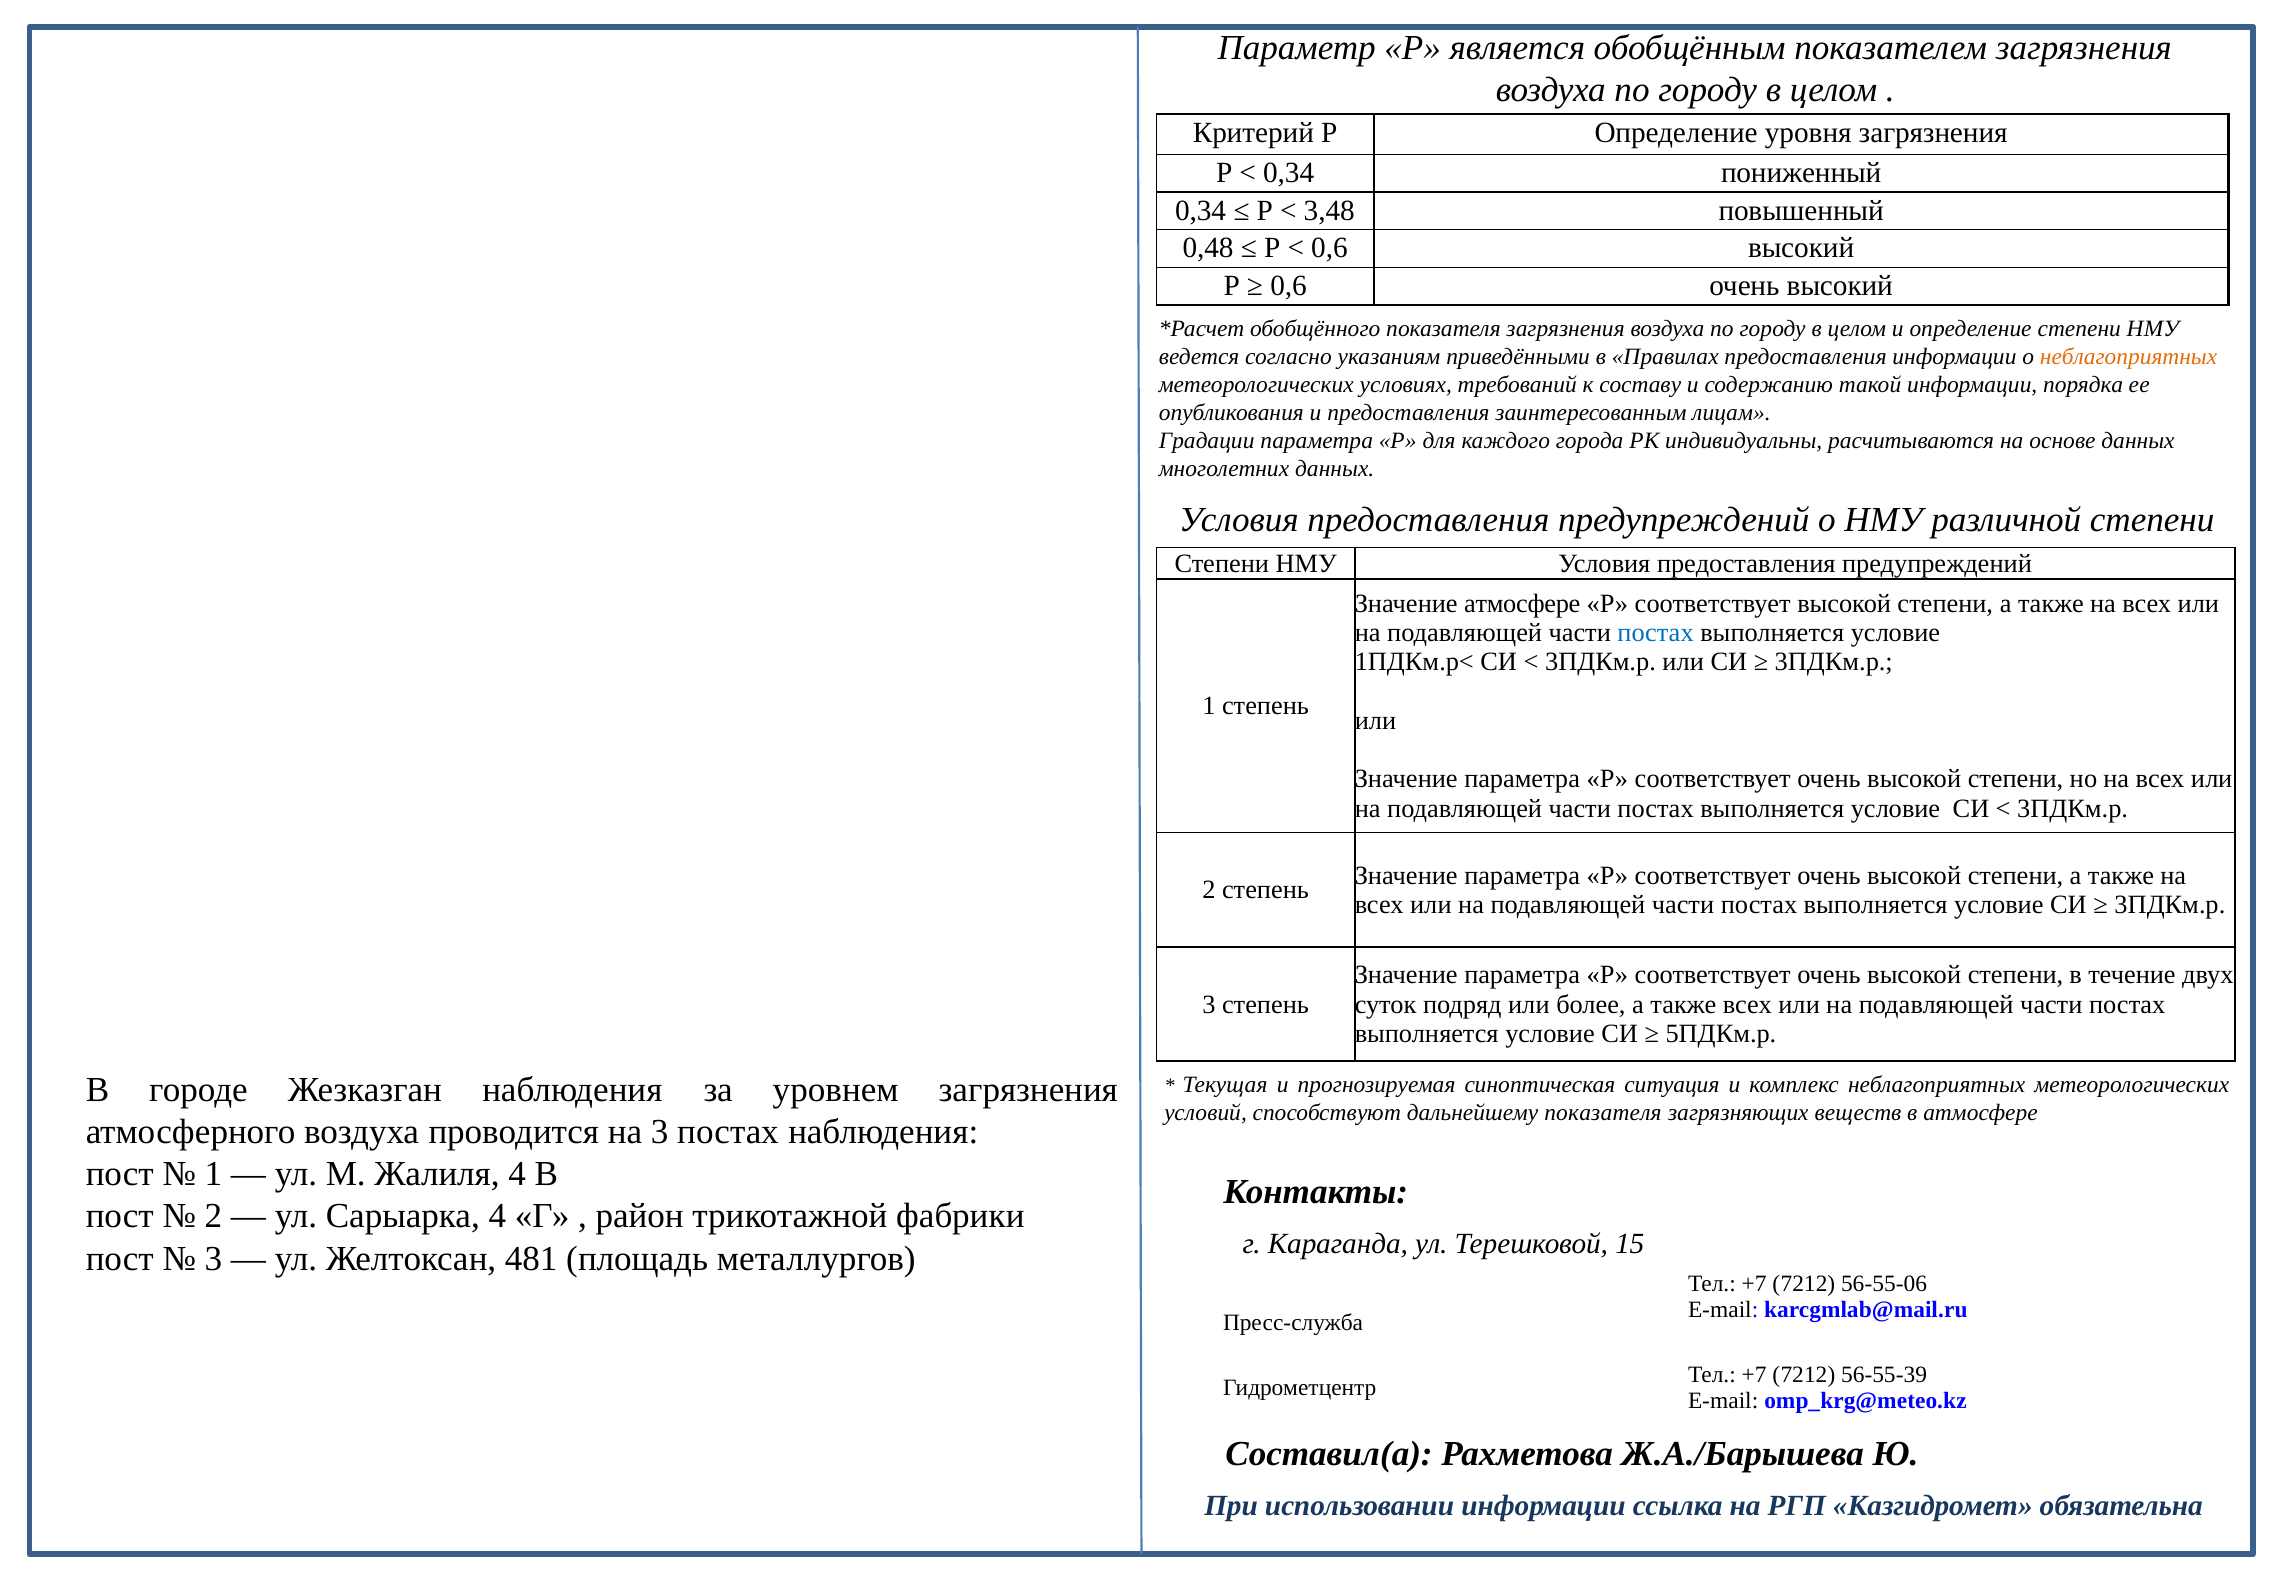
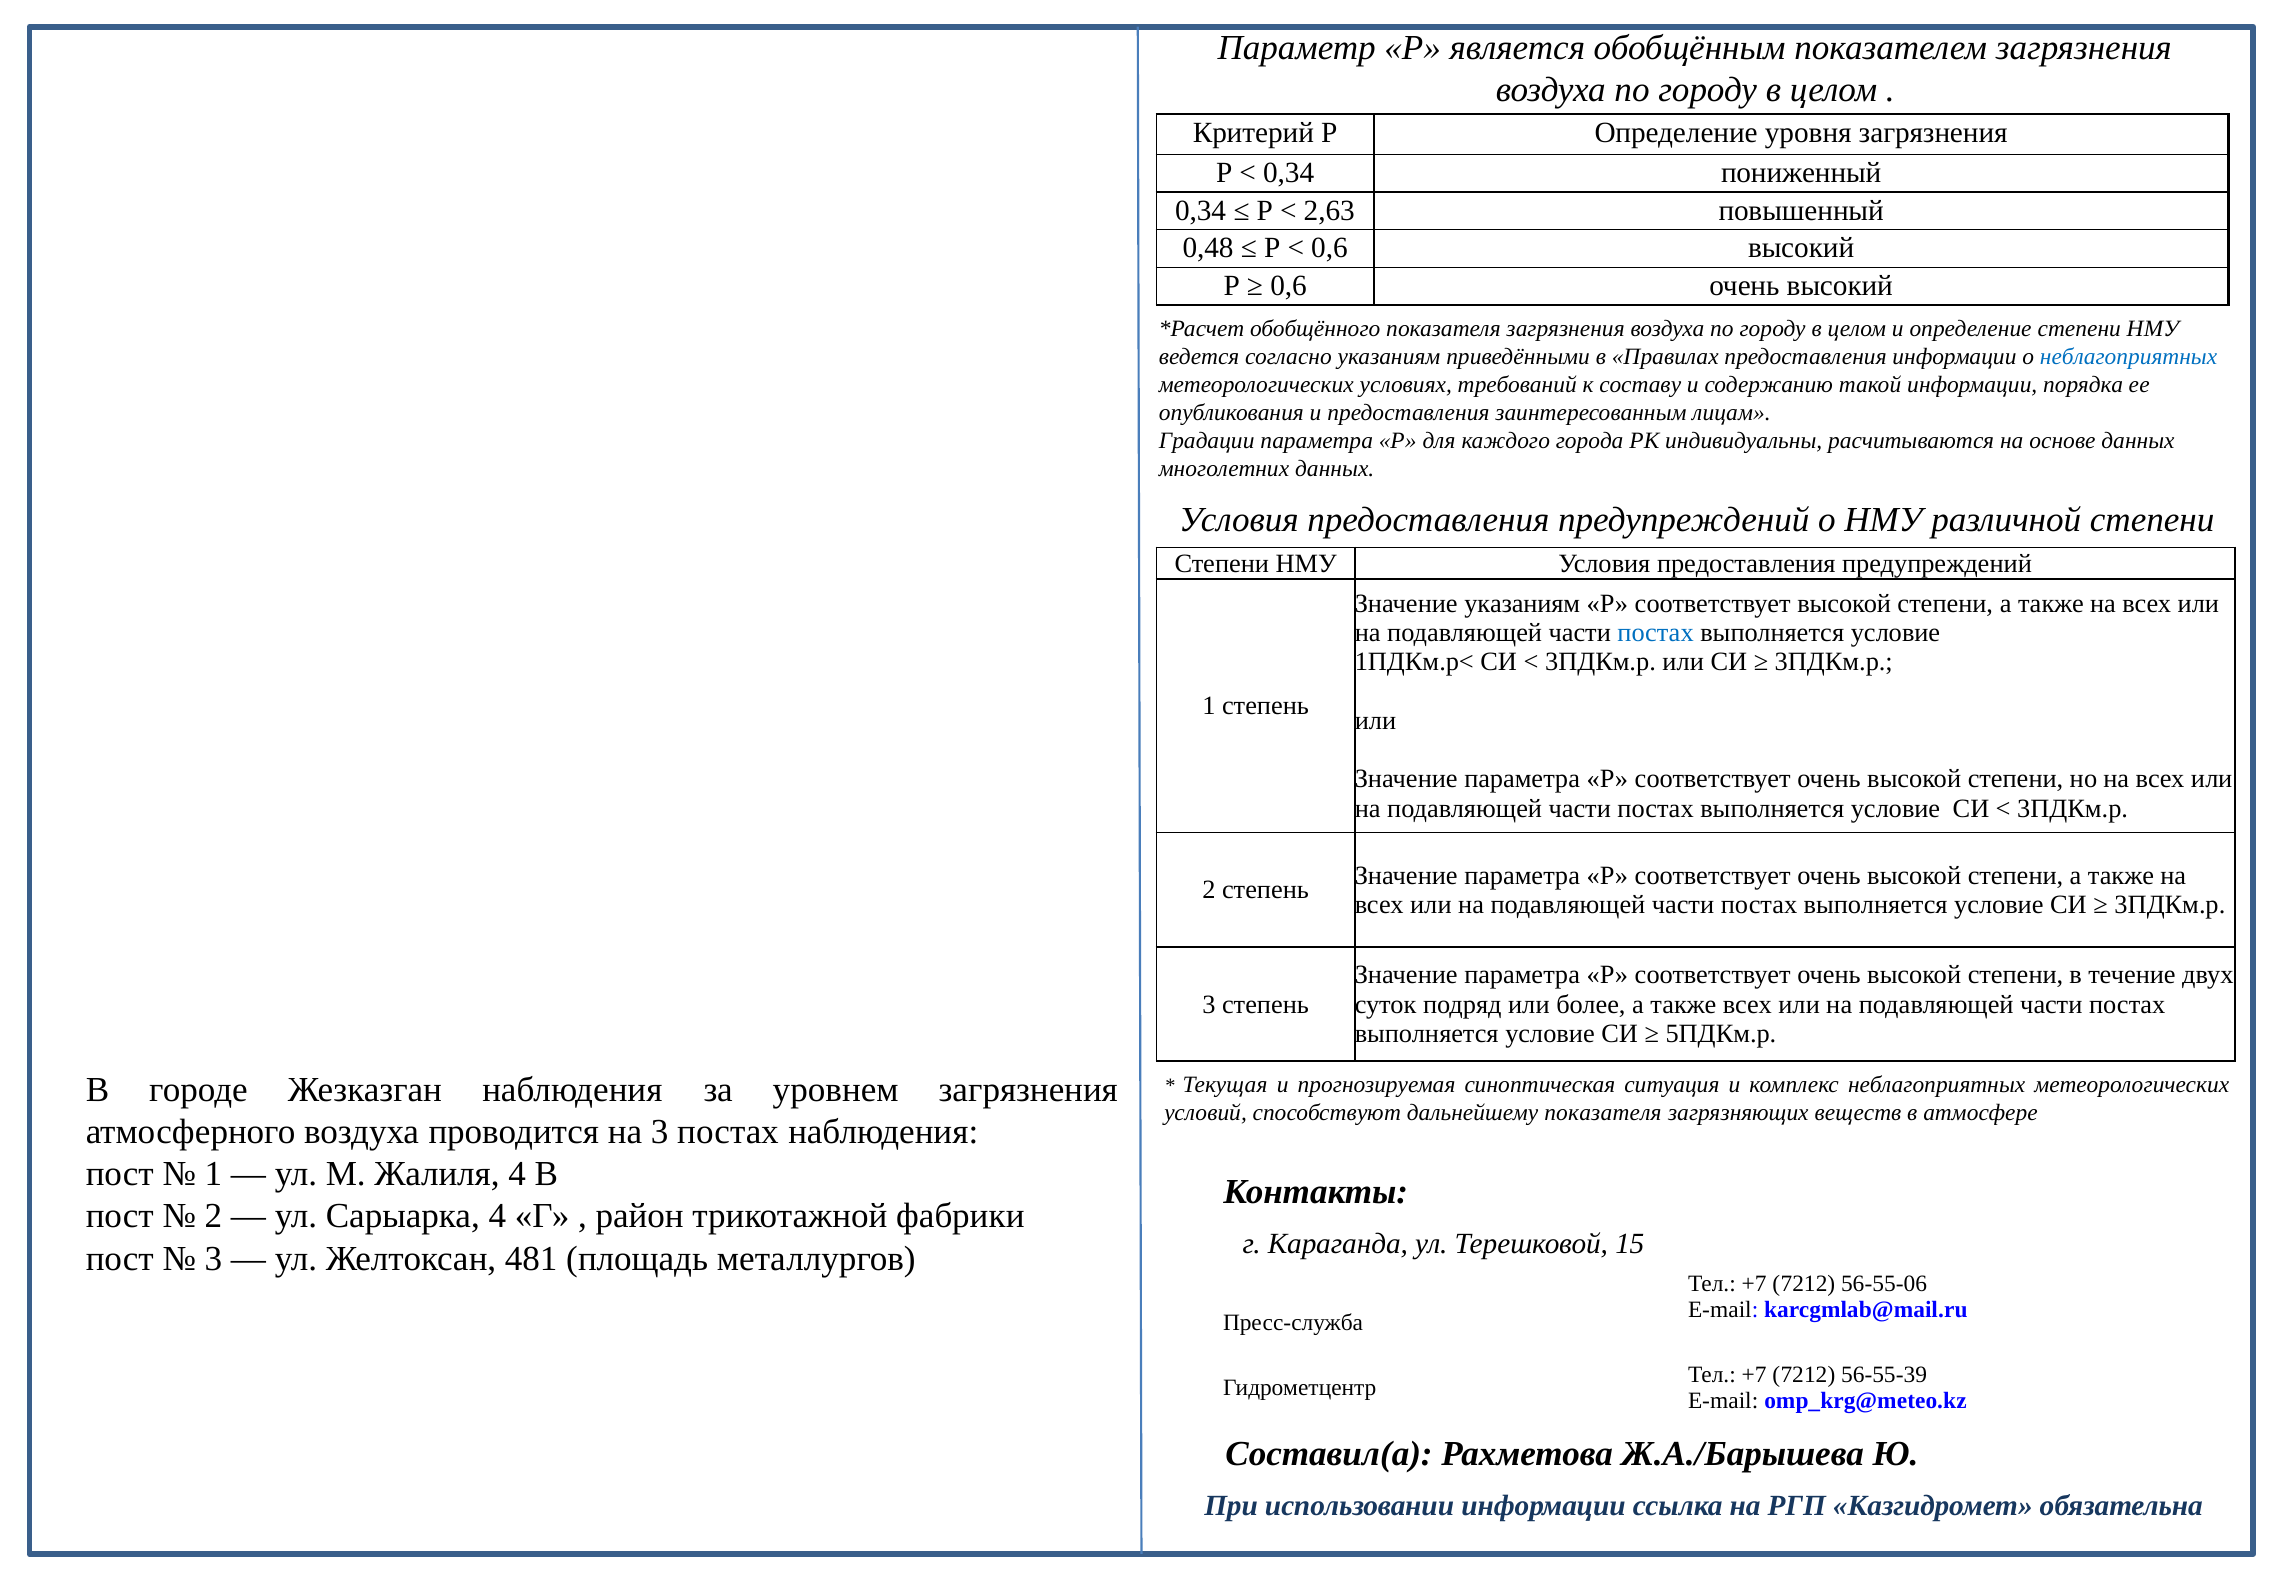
3,48: 3,48 -> 2,63 (1329, 210)
неблагоприятных colour: orange -> blue (2129, 357)
Значение атмосфере: атмосфере -> указаниям (1522, 604)
